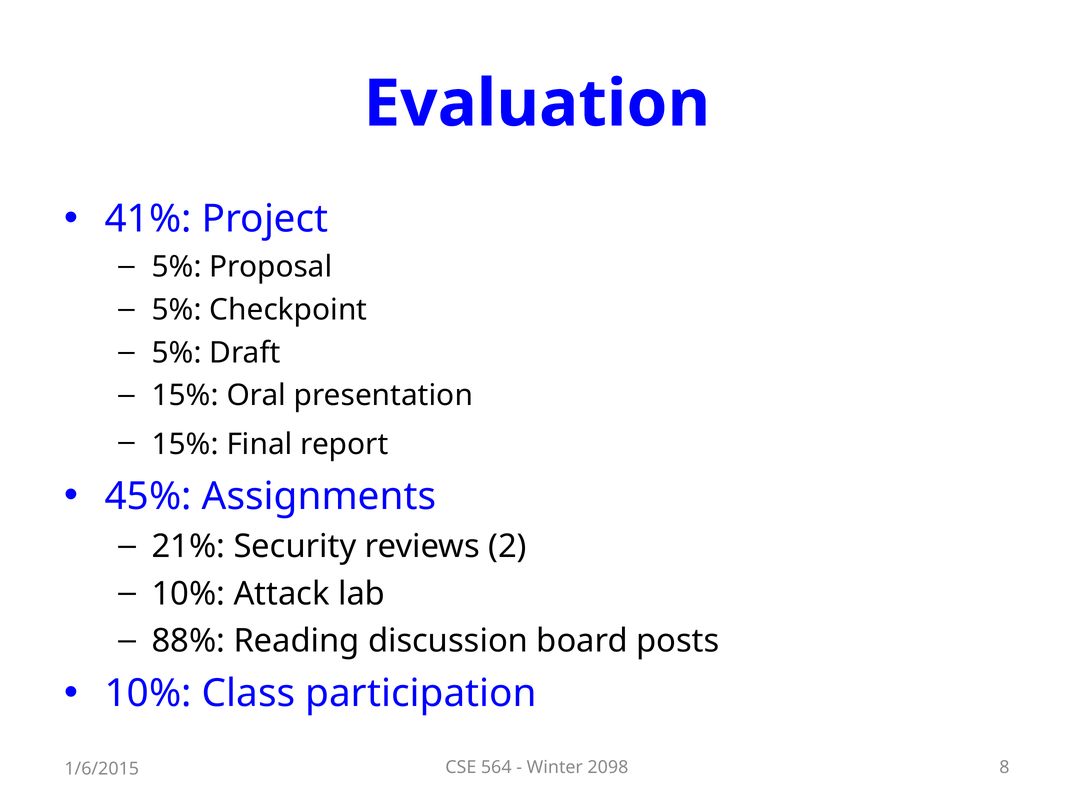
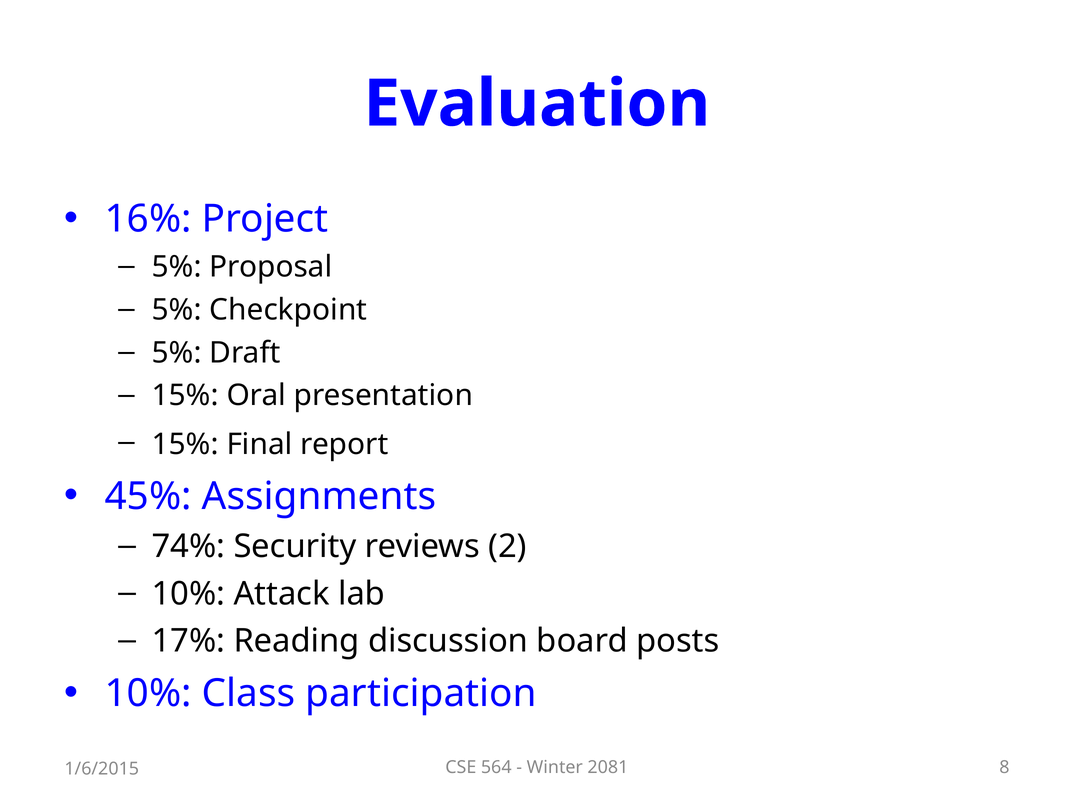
41%: 41% -> 16% (148, 219)
21%: 21% -> 74% (188, 547)
88%: 88% -> 17% (188, 641)
2098: 2098 -> 2081 (608, 768)
